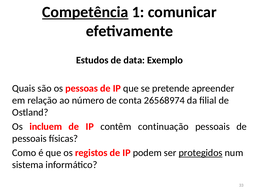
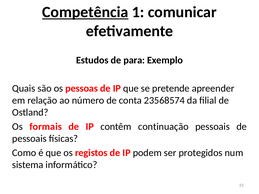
data: data -> para (134, 60)
26568974: 26568974 -> 23568574 (164, 101)
incluem: incluem -> formais (46, 127)
protegidos underline: present -> none (201, 153)
